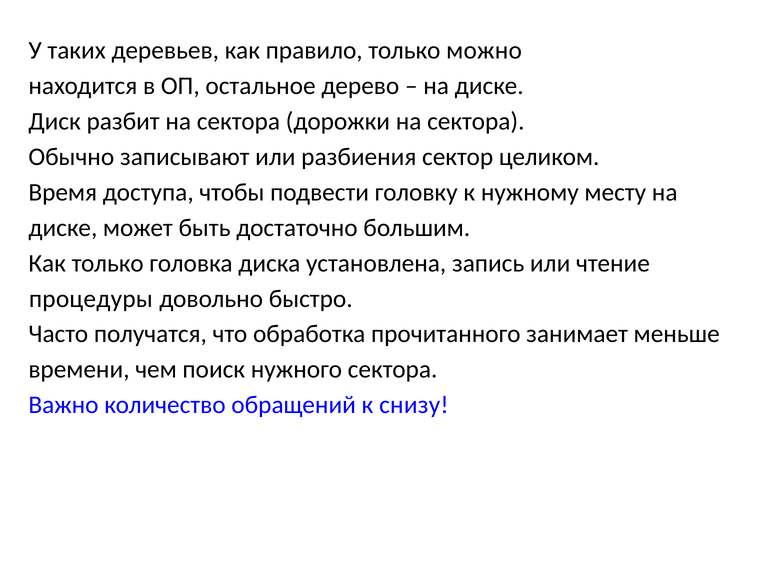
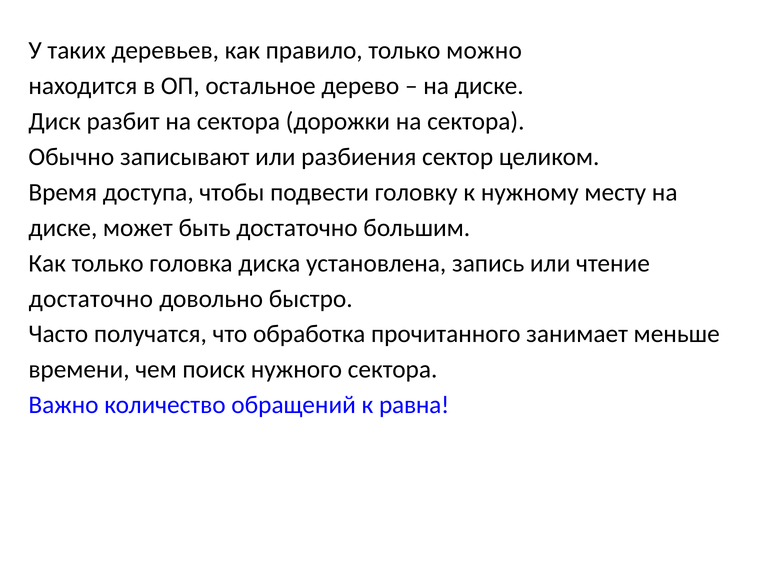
процедуры: процедуры -> достаточно (91, 299)
снизу: снизу -> равна (414, 405)
